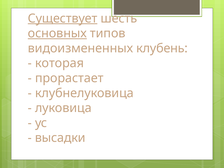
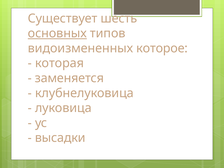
Существует underline: present -> none (63, 18)
клубень: клубень -> которое (162, 48)
прорастает: прорастает -> заменяется (69, 78)
